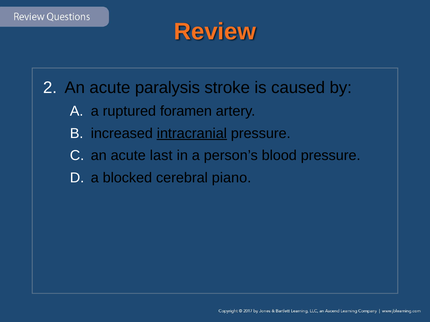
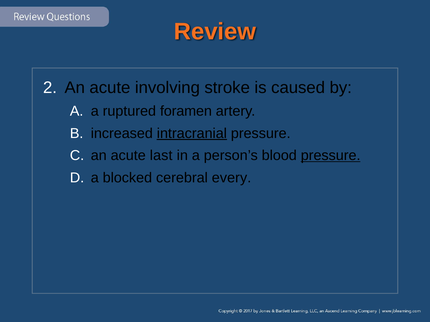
paralysis: paralysis -> involving (167, 88)
pressure underline: none -> present (331, 156)
piano: piano -> every (232, 178)
